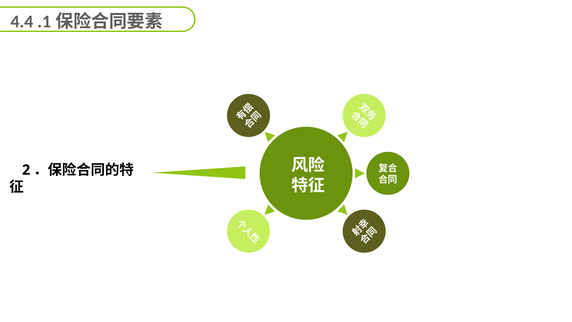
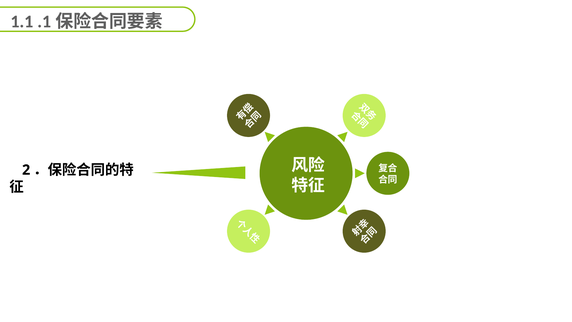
4.4: 4.4 -> 1.1 (22, 22)
